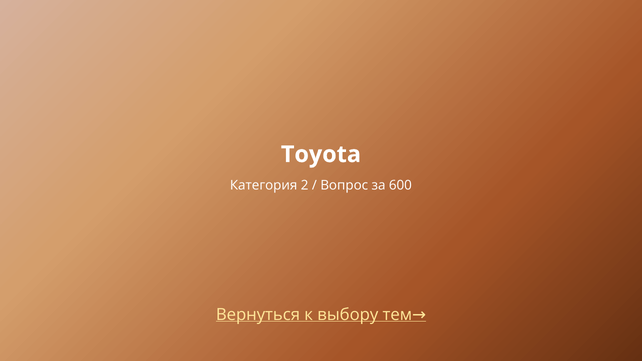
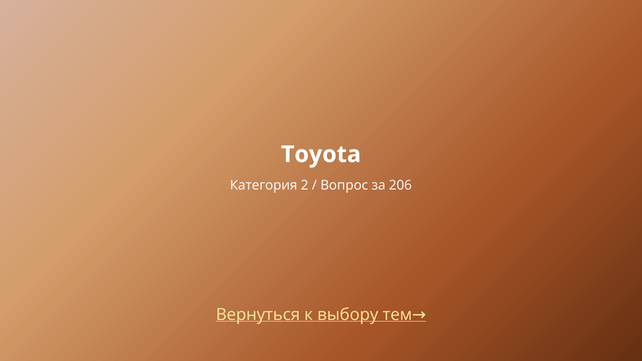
600: 600 -> 206 (400, 185)
